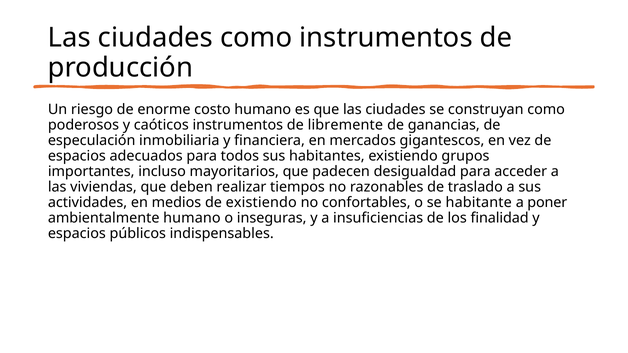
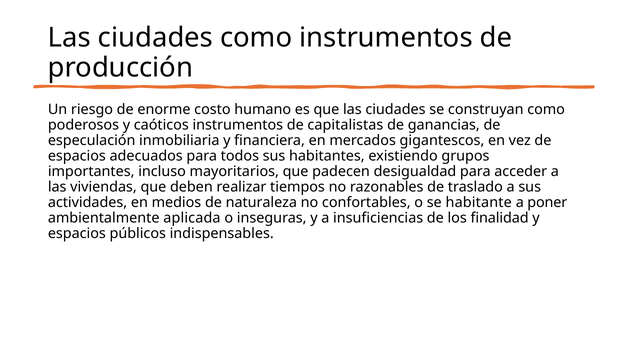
libremente: libremente -> capitalistas (345, 125)
de existiendo: existiendo -> naturaleza (261, 203)
ambientalmente humano: humano -> aplicada (192, 218)
